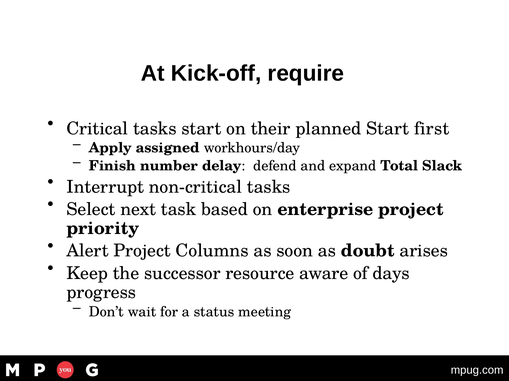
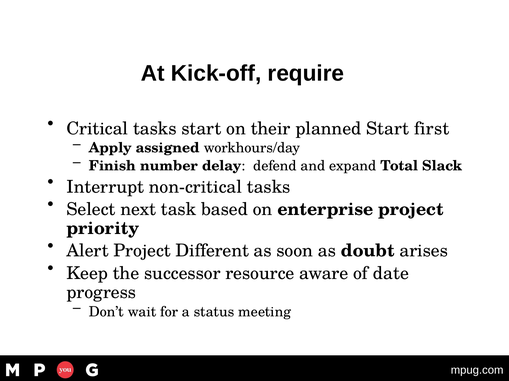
Columns: Columns -> Different (212, 251)
days: days -> date (391, 274)
